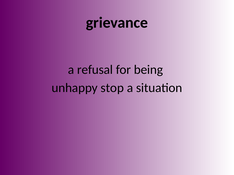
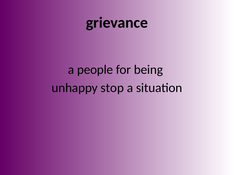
refusal: refusal -> people (95, 70)
